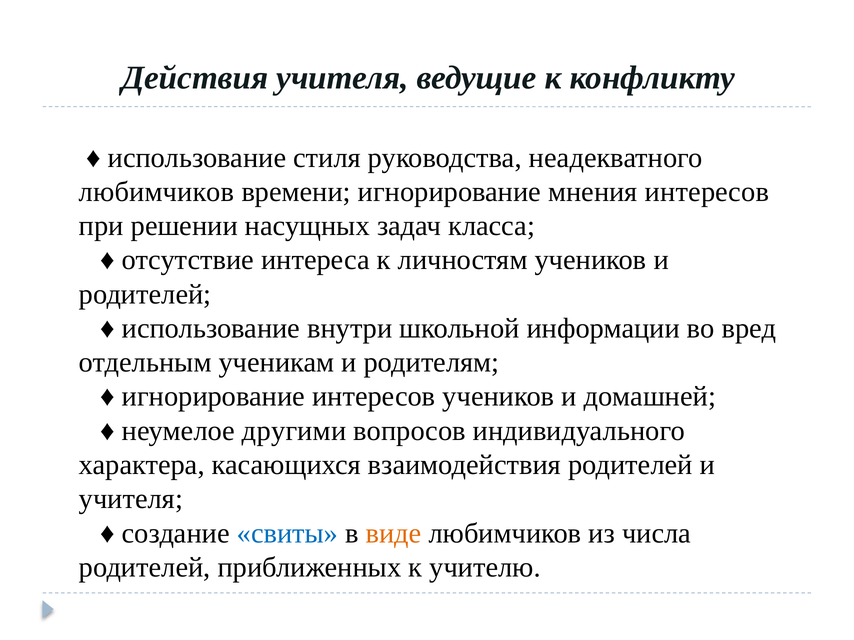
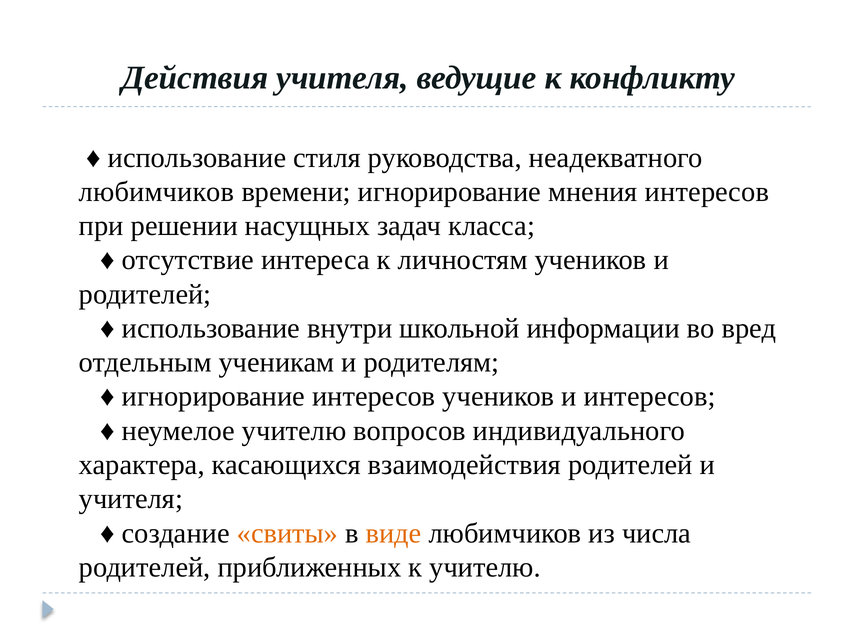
и домашней: домашней -> интересов (650, 397)
неумелое другими: другими -> учителю (294, 431)
свиты colour: blue -> orange (287, 534)
